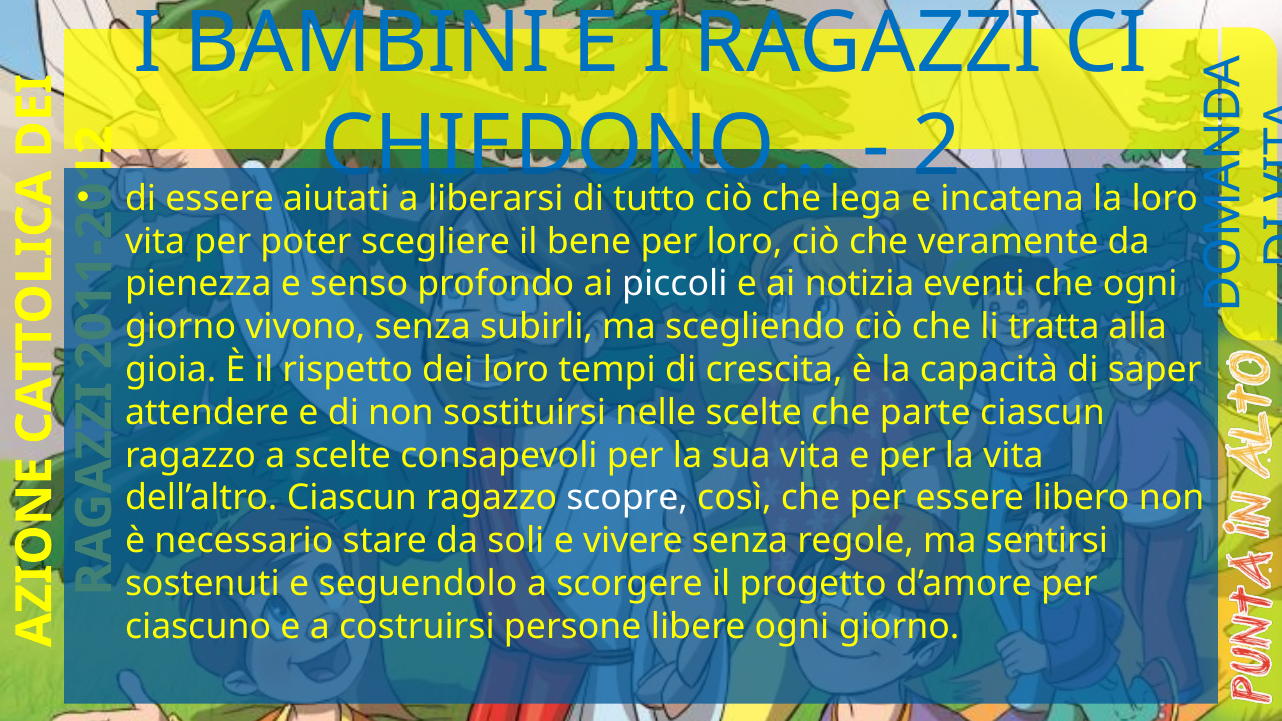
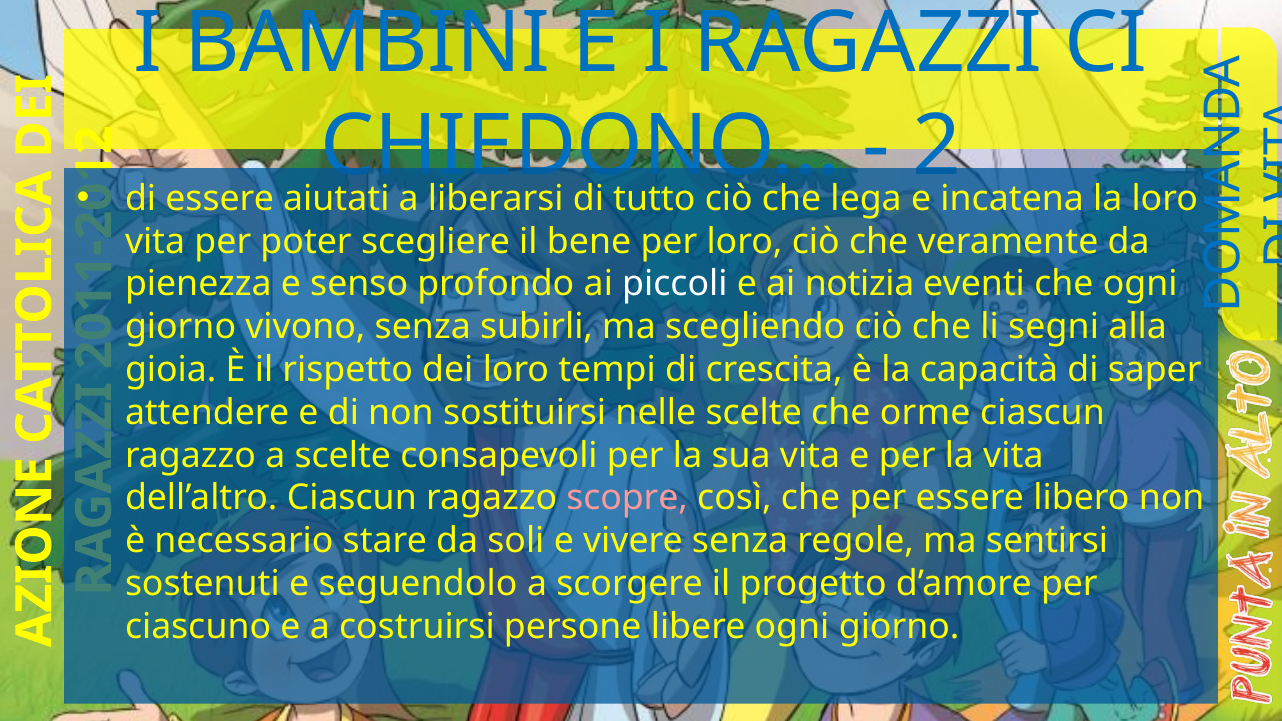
tratta: tratta -> segni (1054, 327)
parte: parte -> orme (925, 413)
scopre colour: white -> pink (627, 498)
